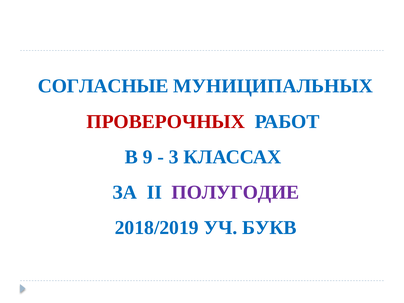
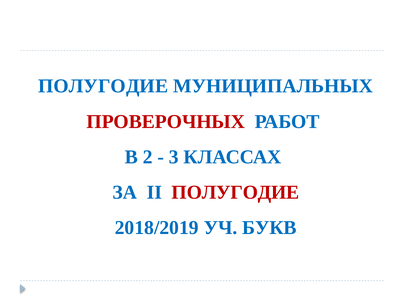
СОГЛАСНЫЕ: СОГЛАСНЫЕ -> ПОЛУГОДИЕ (103, 86)
9: 9 -> 2 (148, 157)
ПОЛУГОДИЕ colour: purple -> red (235, 192)
